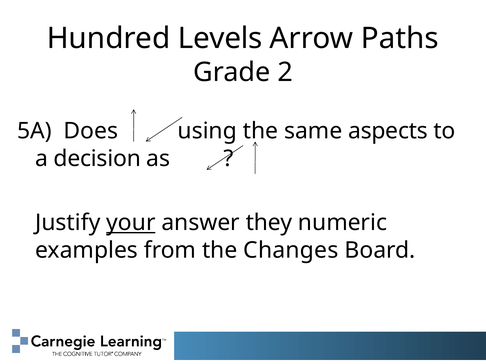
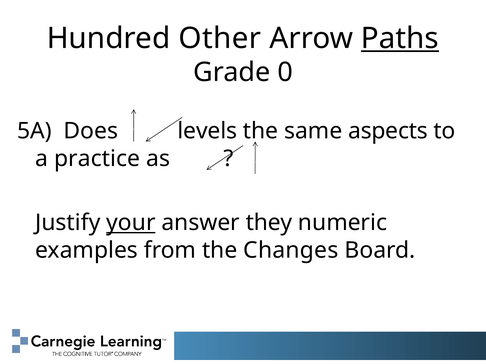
Levels: Levels -> Other (220, 39)
Paths underline: none -> present (400, 39)
2: 2 -> 0 (285, 72)
using: using -> levels (207, 131)
decision: decision -> practice (97, 159)
